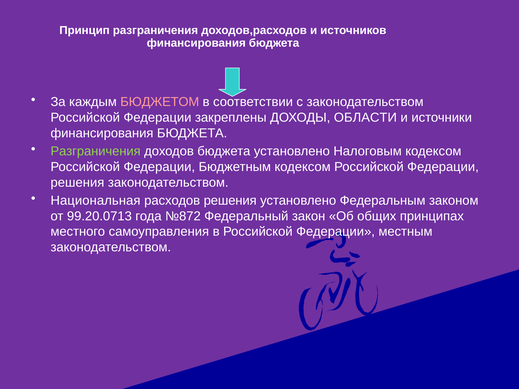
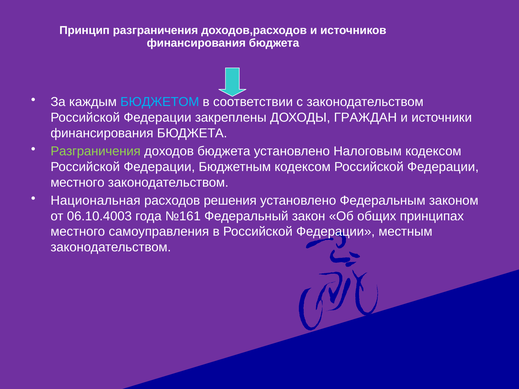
БЮДЖЕТОМ colour: pink -> light blue (160, 102)
ОБЛАСТИ: ОБЛАСТИ -> ГРАЖДАН (365, 118)
решения: решения -> местного (78, 183)
99.20.0713: 99.20.0713 -> 06.10.4003 (99, 216)
№872: №872 -> №161 (183, 216)
